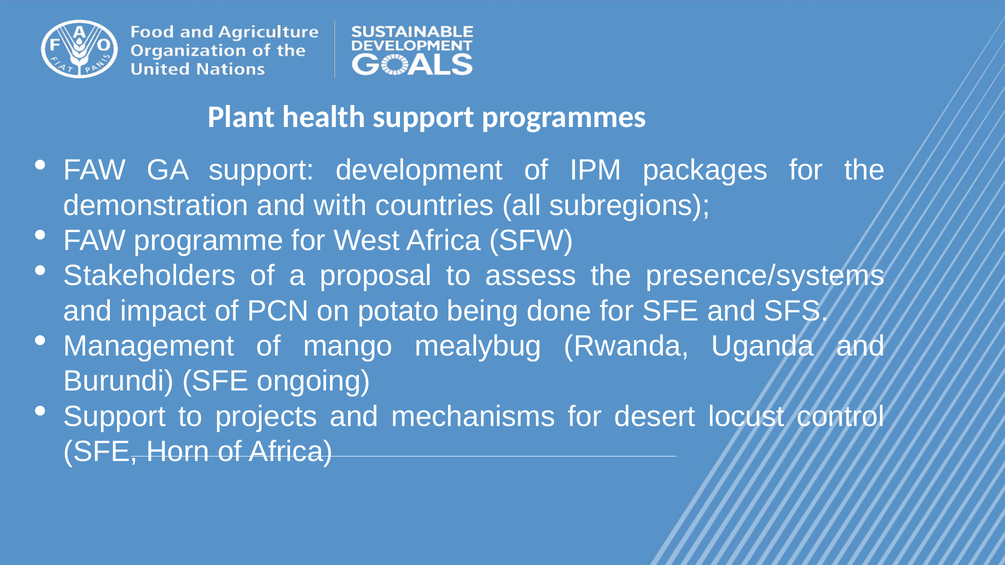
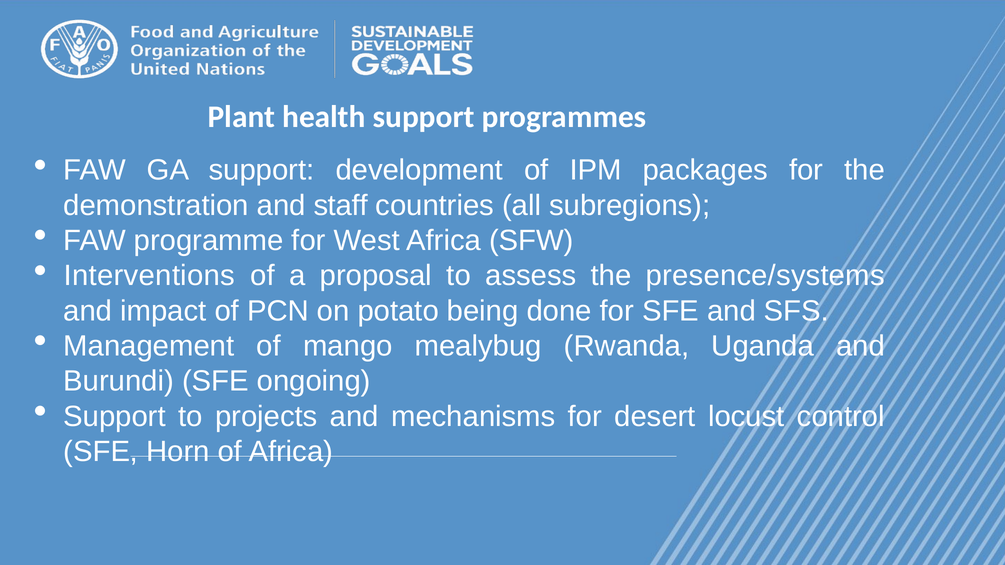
with: with -> staff (341, 205)
Stakeholders: Stakeholders -> Interventions (149, 276)
